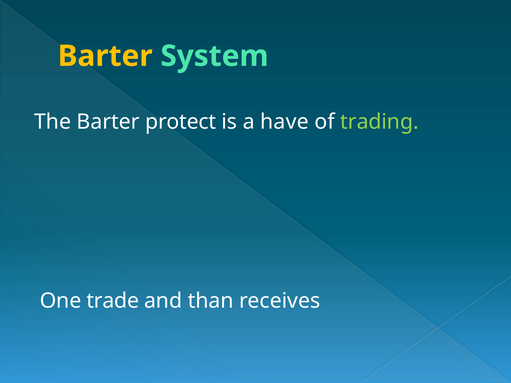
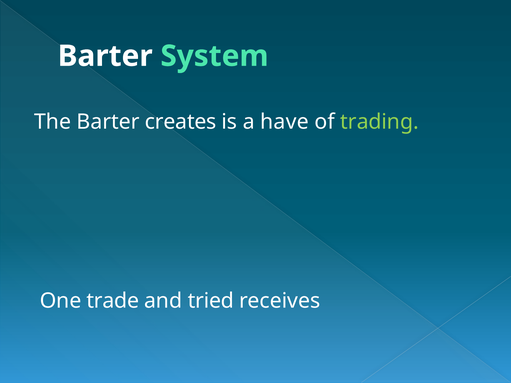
Barter colour: yellow -> white (105, 56)
protect: protect -> creates (181, 122)
than: than -> tried (211, 301)
